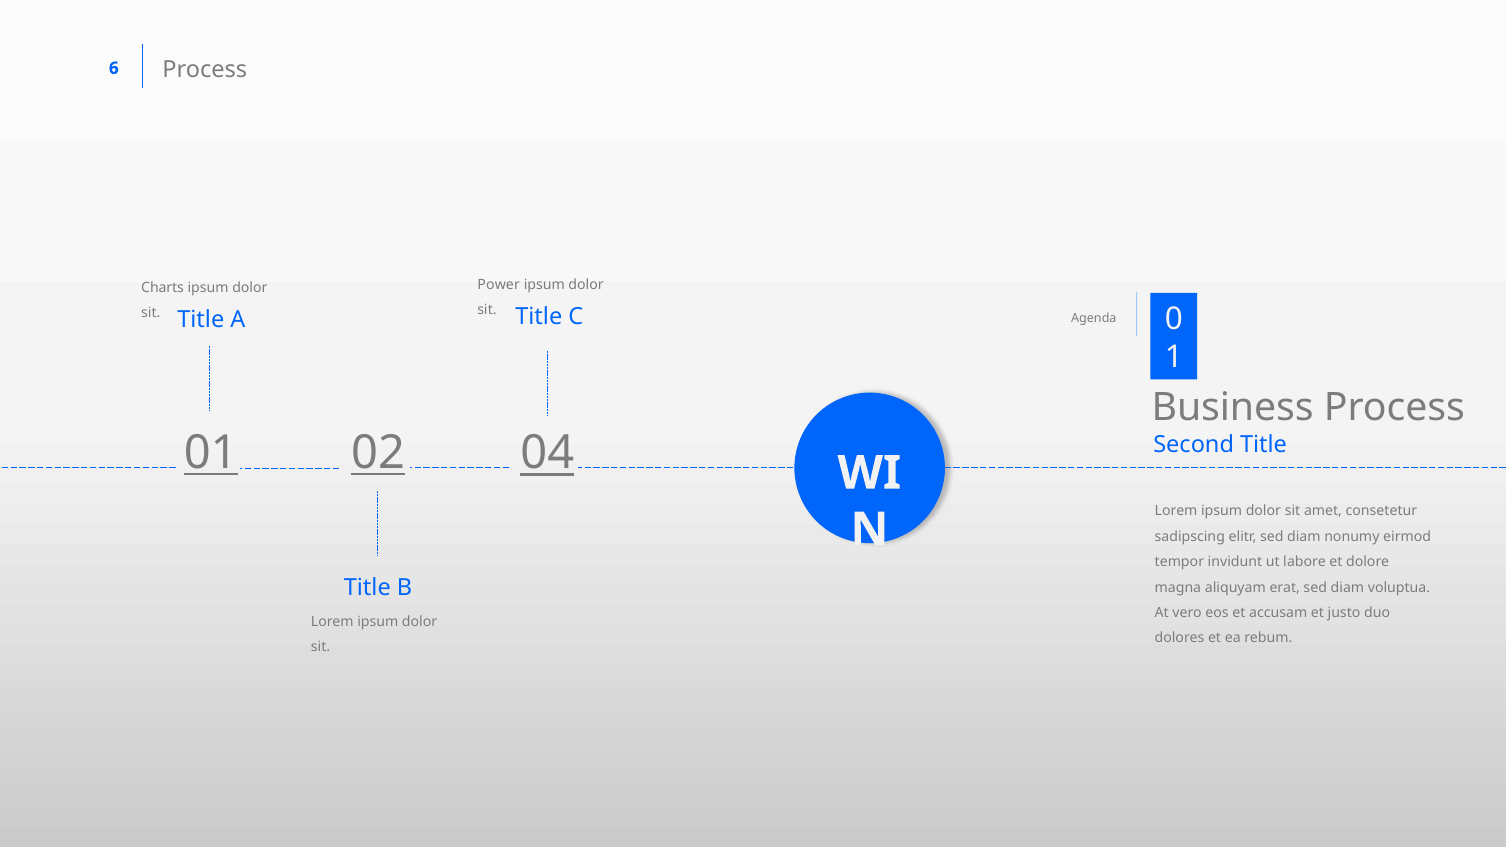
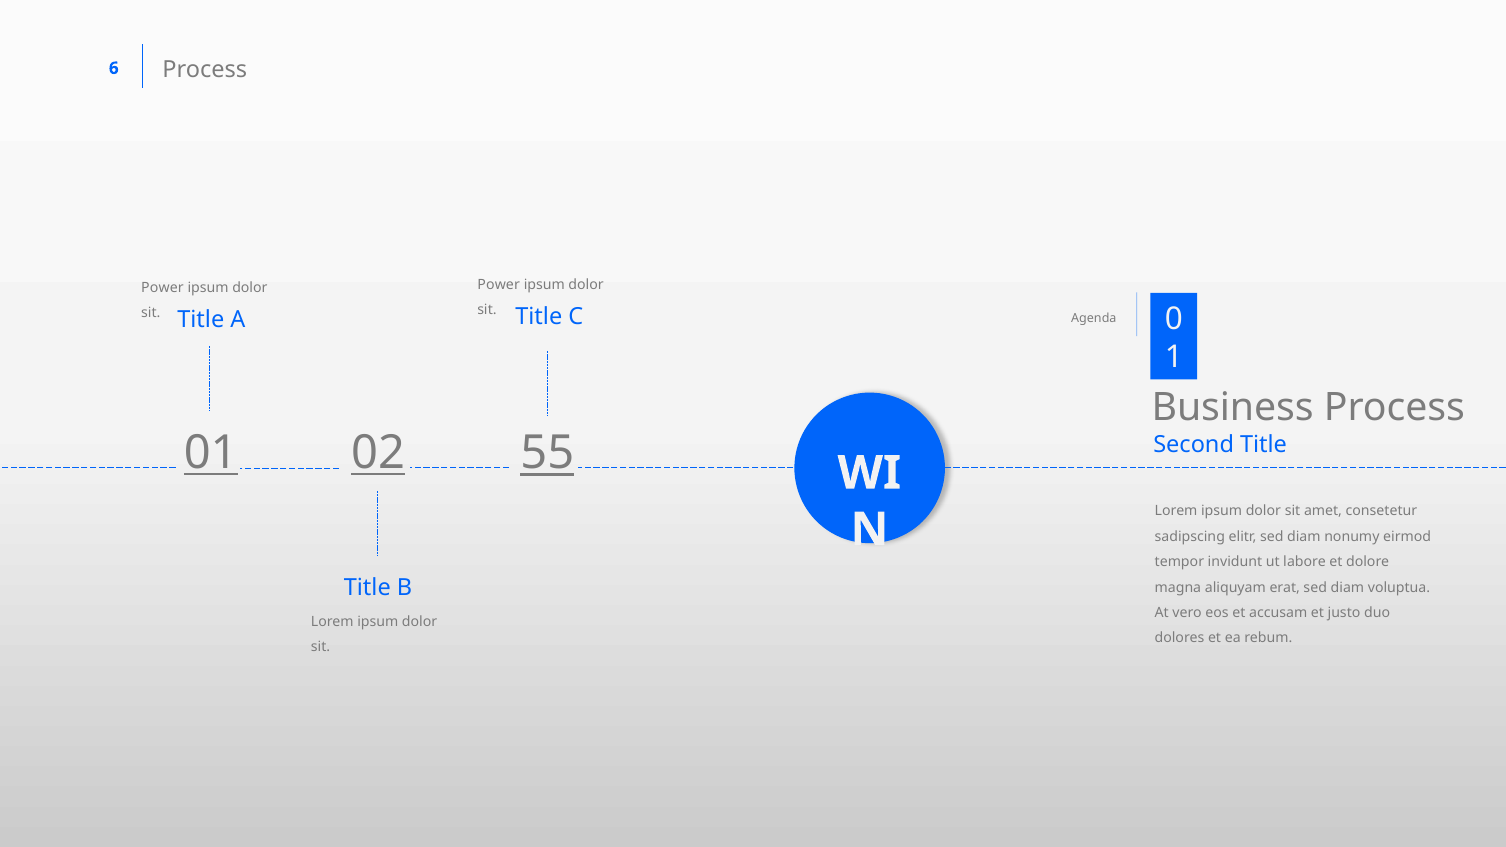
Charts: Charts -> Power (162, 288)
04: 04 -> 55 (547, 453)
